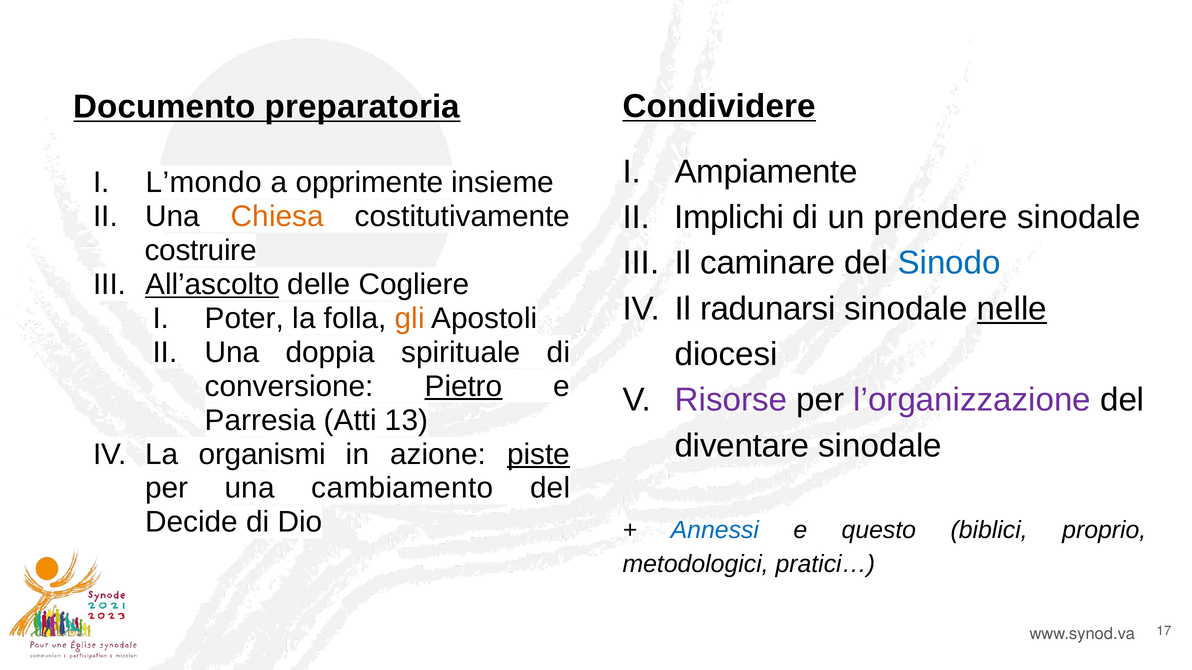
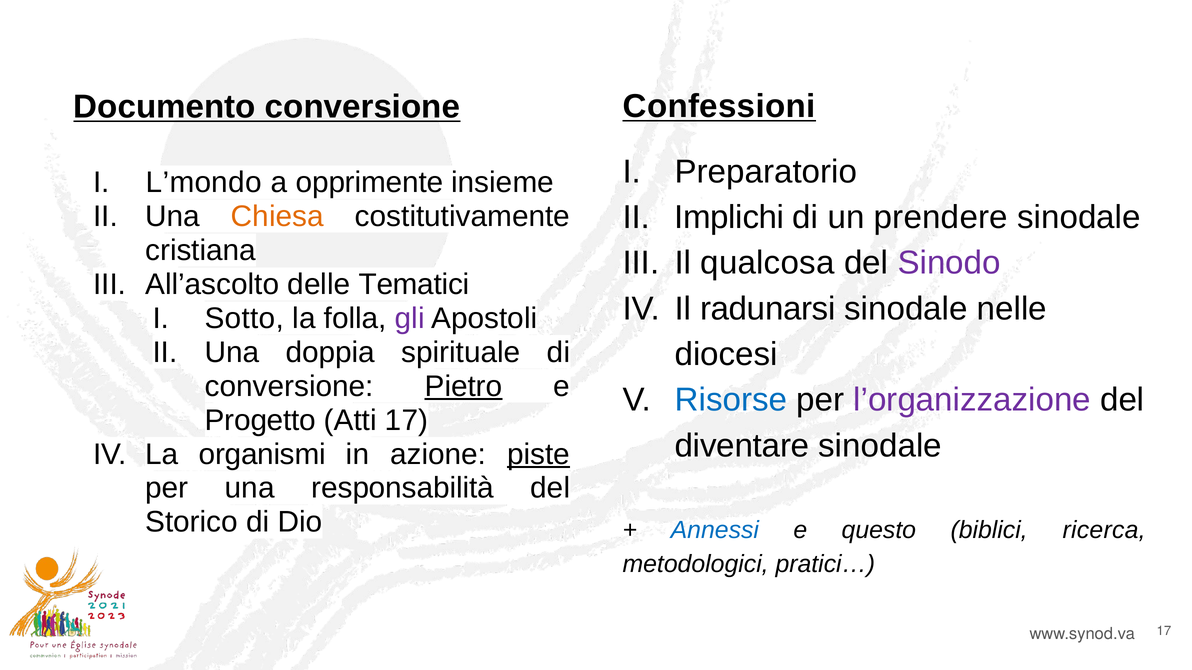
Condividere: Condividere -> Confessioni (719, 106)
Documento preparatoria: preparatoria -> conversione (362, 107)
Ampiamente: Ampiamente -> Preparatorio (766, 172)
costruire: costruire -> cristiana (201, 251)
caminare: caminare -> qualcosa (767, 263)
Sinodo colour: blue -> purple (949, 263)
All’ascolto underline: present -> none (212, 285)
Cogliere: Cogliere -> Tematici (414, 285)
nelle underline: present -> none (1012, 309)
Poter: Poter -> Sotto (244, 319)
gli colour: orange -> purple (410, 319)
Risorse colour: purple -> blue (731, 400)
Parresia: Parresia -> Progetto (260, 421)
Atti 13: 13 -> 17 (407, 421)
cambiamento: cambiamento -> responsabilità (403, 489)
Decide: Decide -> Storico (192, 523)
proprio: proprio -> ricerca (1104, 530)
